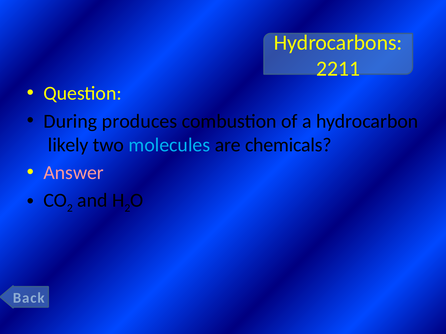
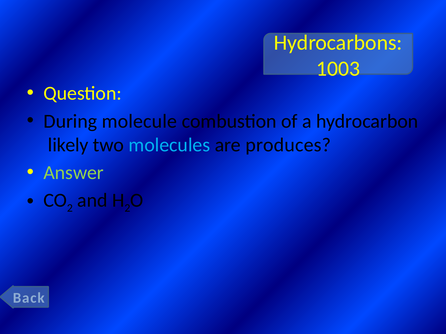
2211: 2211 -> 1003 (338, 69)
produces: produces -> molecule (139, 121)
chemicals: chemicals -> produces (288, 145)
Answer colour: pink -> light green (74, 173)
